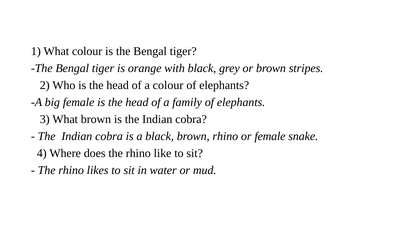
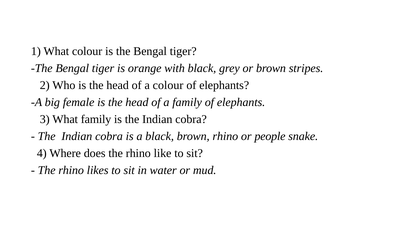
What brown: brown -> family (96, 119)
or female: female -> people (270, 137)
